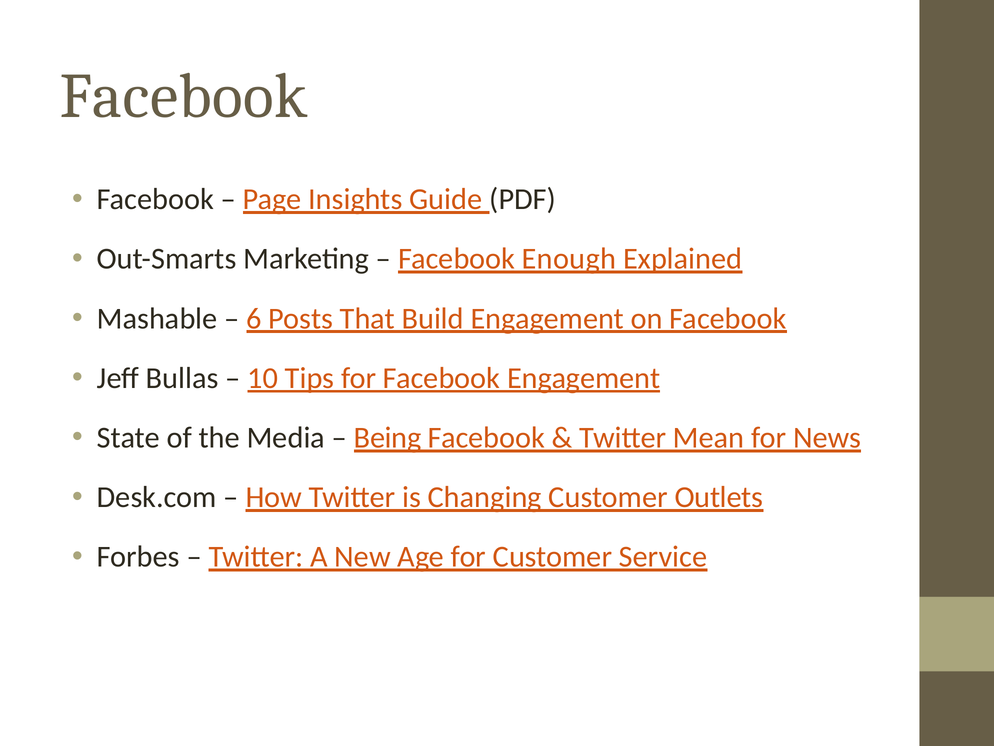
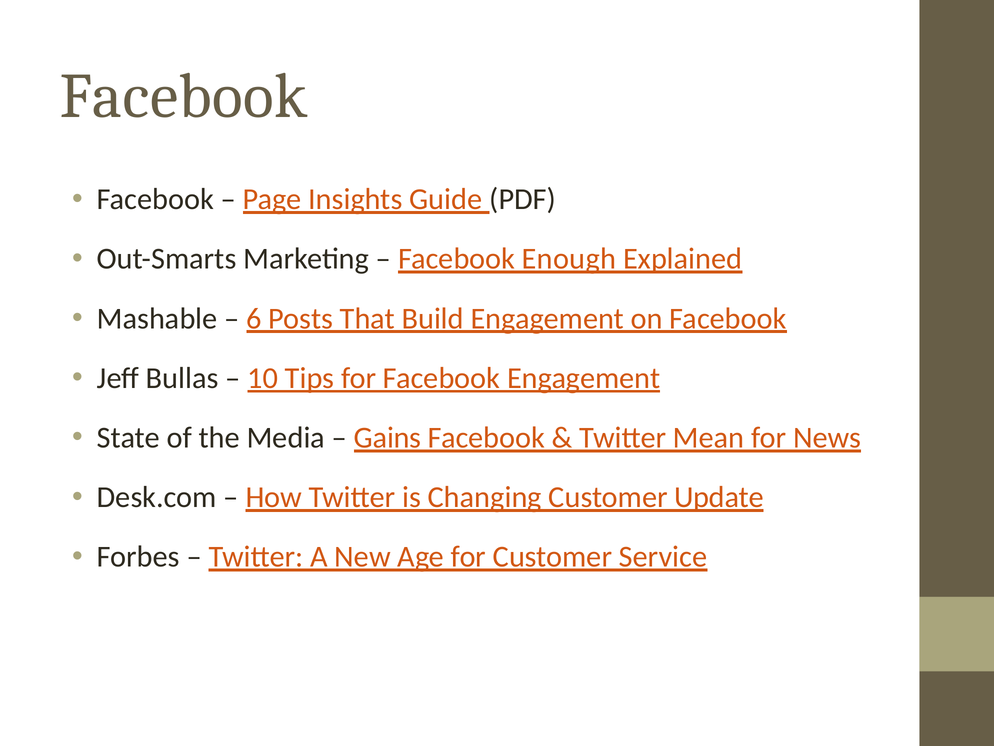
Being: Being -> Gains (388, 437)
Outlets: Outlets -> Update (719, 497)
